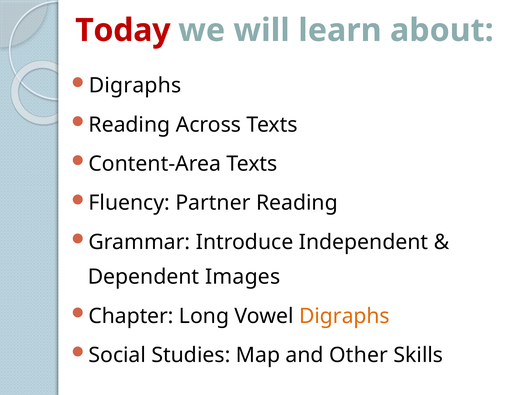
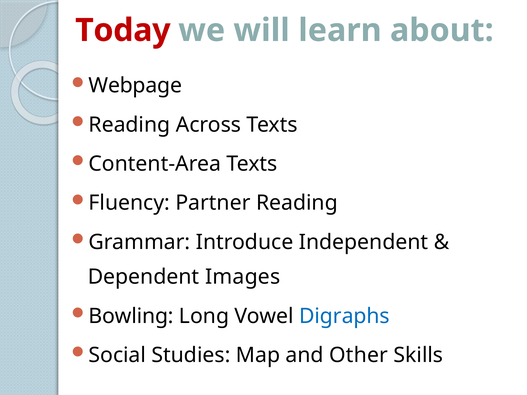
Digraphs: Digraphs -> Webpage (135, 86)
Chapter: Chapter -> Bowling (131, 316)
Digraphs colour: orange -> blue (344, 316)
